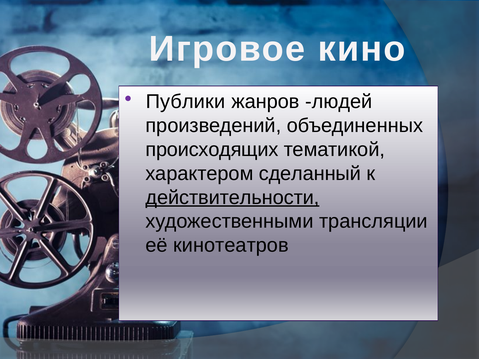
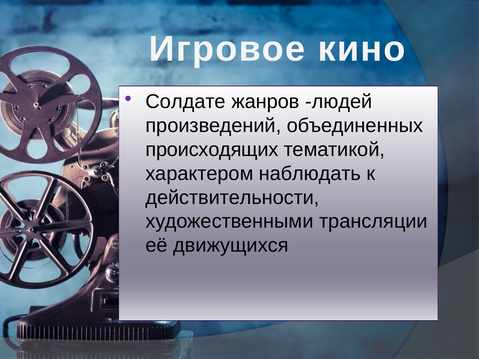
Публики: Публики -> Солдате (186, 102)
сделанный: сделанный -> наблюдать (310, 174)
действительности underline: present -> none (232, 198)
кинотеатров: кинотеатров -> движущихся (231, 245)
